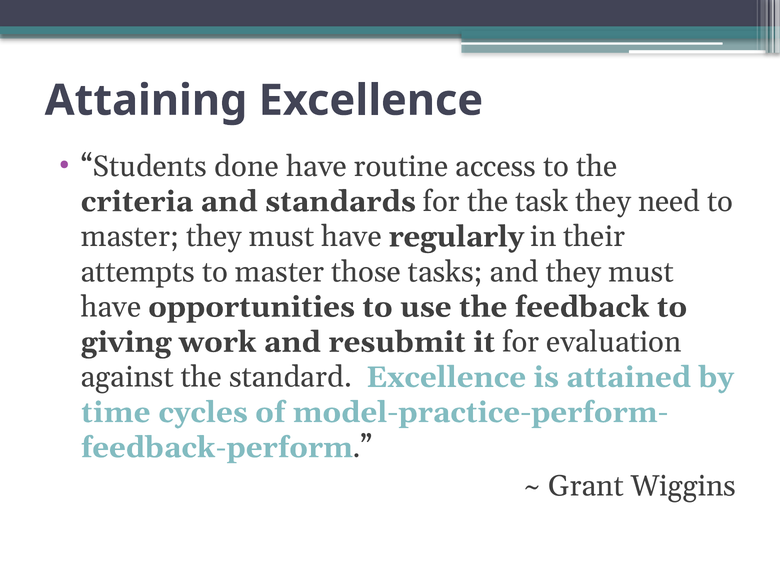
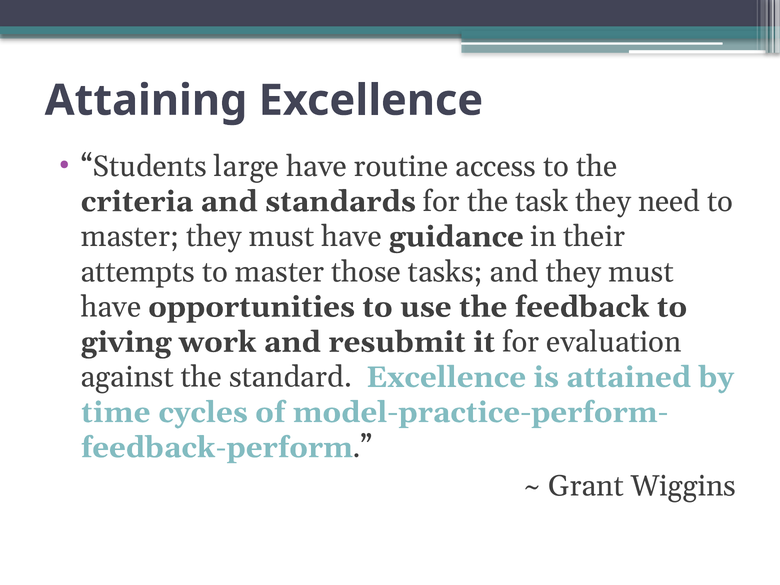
done: done -> large (246, 166)
regularly: regularly -> guidance (456, 237)
